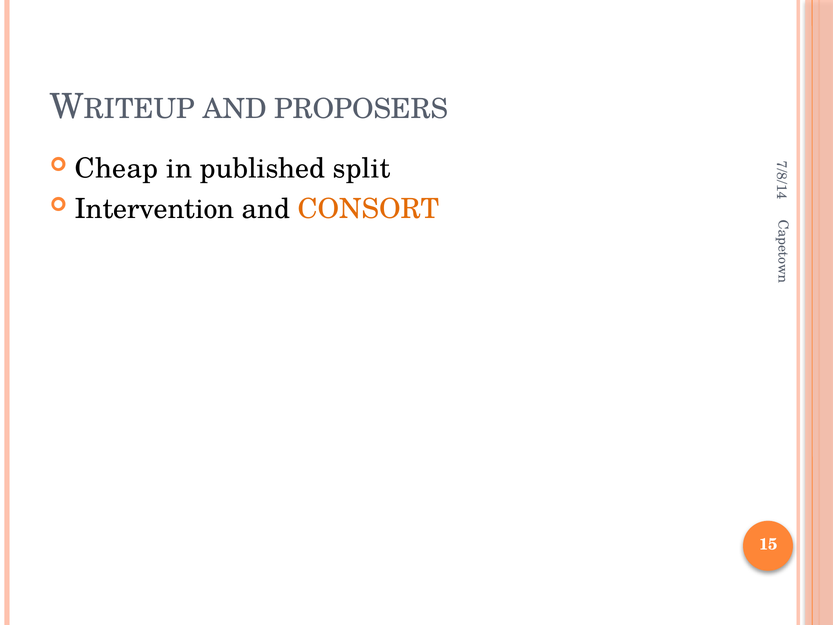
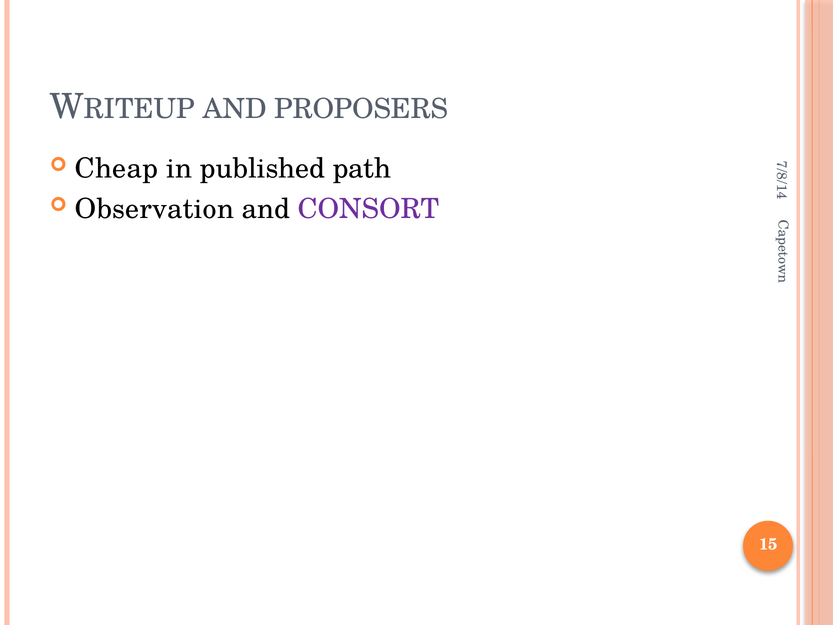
split: split -> path (362, 168)
Intervention: Intervention -> Observation (154, 209)
CONSORT colour: orange -> purple (369, 209)
